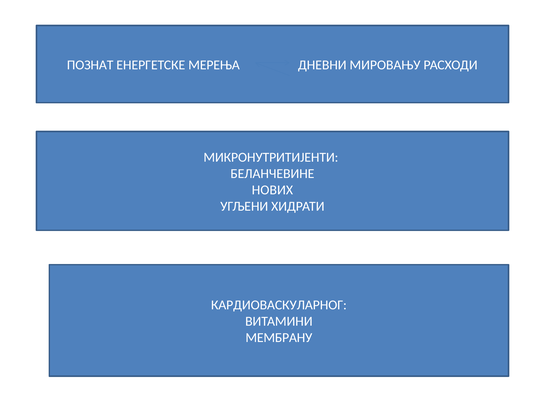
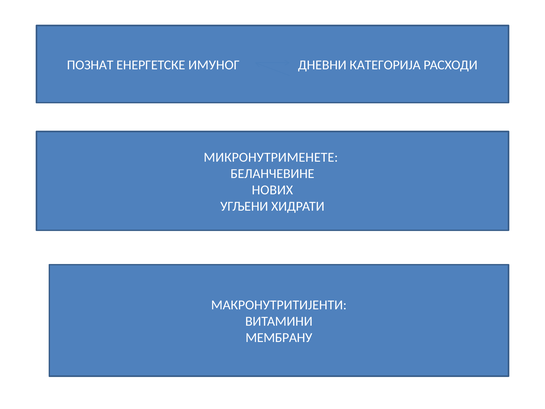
МЕРЕЊА: МЕРЕЊА -> ИМУНОГ (214, 65)
МИРОВАЊУ: МИРОВАЊУ -> КАТЕГОРИЈА (385, 65)
МИКРОНУТРИТИЈЕНТИ: МИКРОНУТРИТИЈЕНТИ -> МИКРОНУТРИМЕНЕТЕ (271, 157)
КАРДИОВАСКУЛАРНОГ: КАРДИОВАСКУЛАРНОГ -> МАКРОНУТРИТИЈЕНТИ (279, 305)
